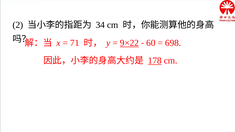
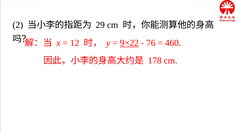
34: 34 -> 29 (100, 25)
71: 71 -> 12 (75, 43)
60: 60 -> 76 (151, 43)
698: 698 -> 460 (173, 43)
178 underline: present -> none (155, 61)
